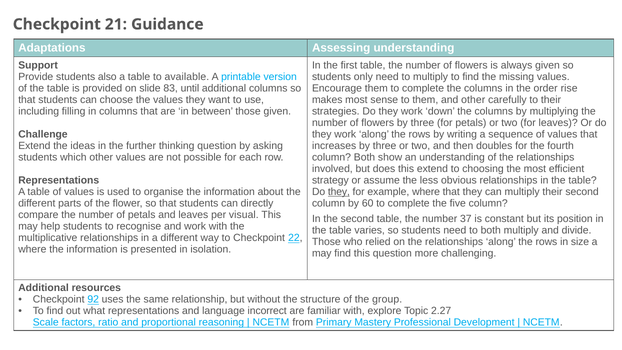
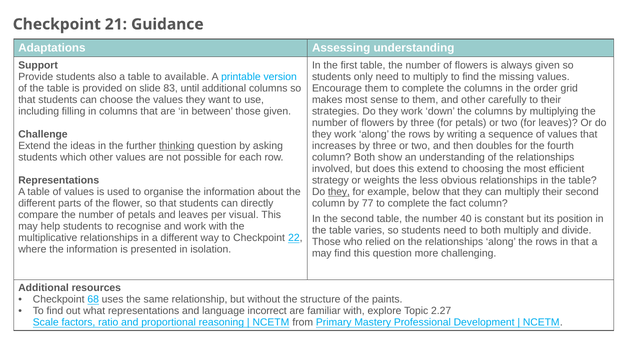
rise: rise -> grid (569, 88)
thinking underline: none -> present (177, 146)
assume: assume -> weights (382, 180)
example where: where -> below (426, 192)
60: 60 -> 77 (368, 203)
five: five -> fact (458, 203)
37: 37 -> 40 (466, 219)
in size: size -> that (580, 242)
92: 92 -> 68 (93, 299)
group: group -> paints (387, 299)
